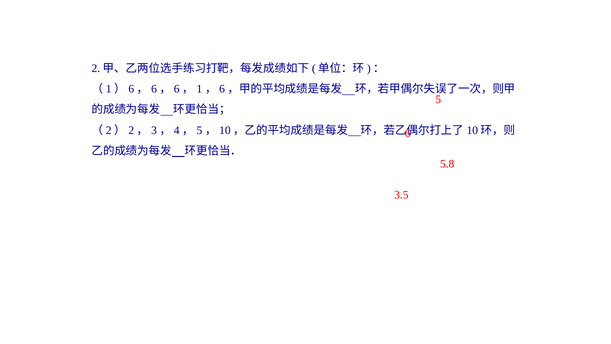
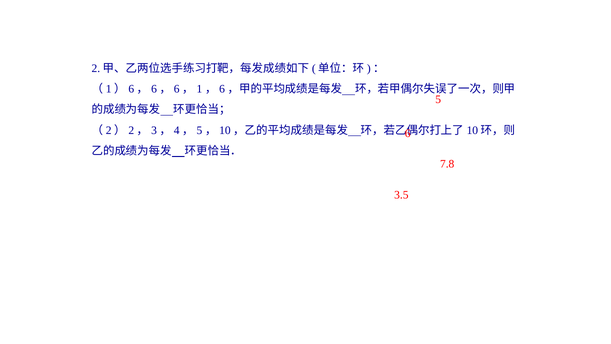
5.8: 5.8 -> 7.8 (447, 164)
